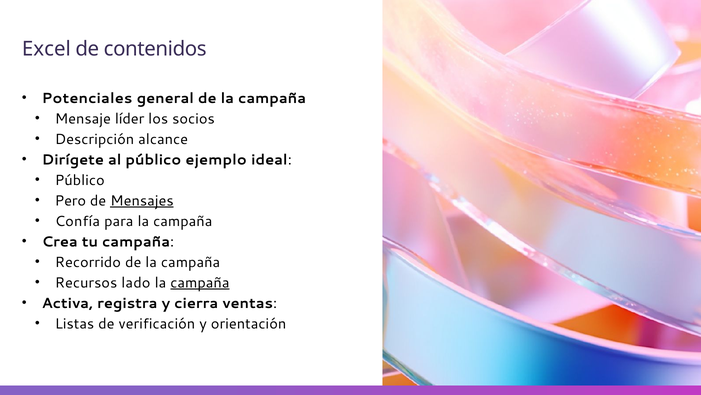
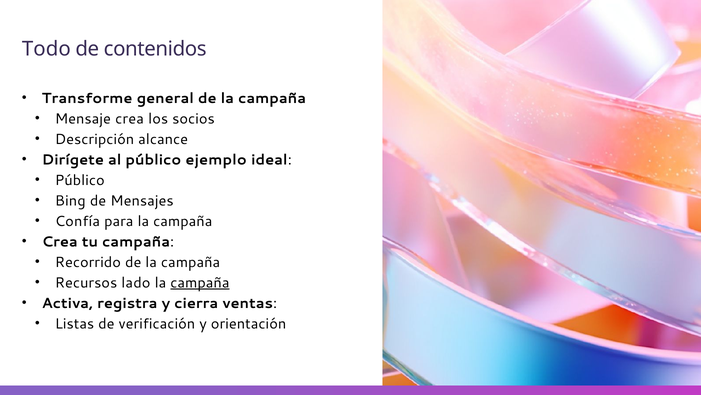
Excel: Excel -> Todo (46, 49)
Potenciales: Potenciales -> Transforme (87, 98)
Mensaje líder: líder -> crea (130, 119)
Pero: Pero -> Bing (70, 200)
Mensajes underline: present -> none (142, 200)
